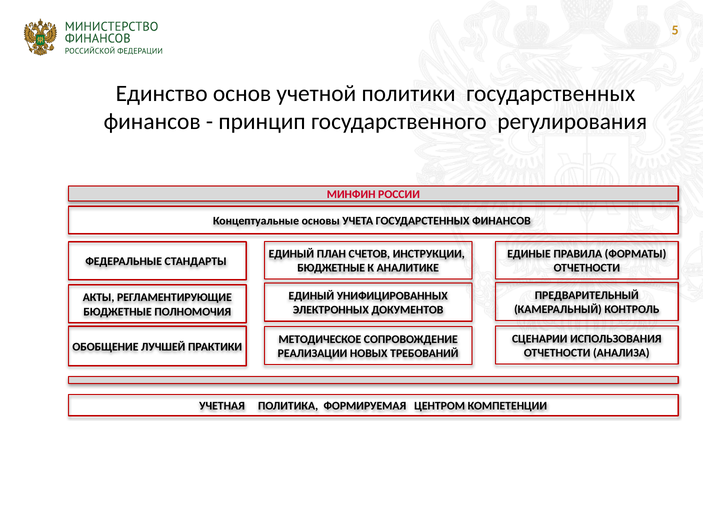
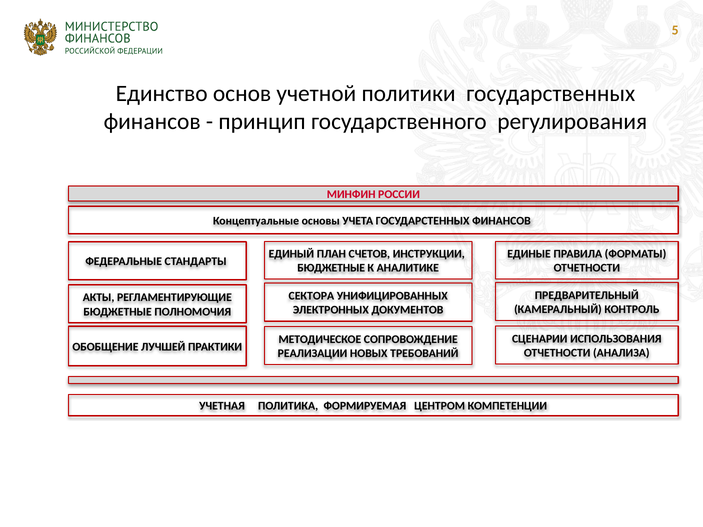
ЕДИНЫЙ: ЕДИНЫЙ -> СЕКТОРА (311, 296)
